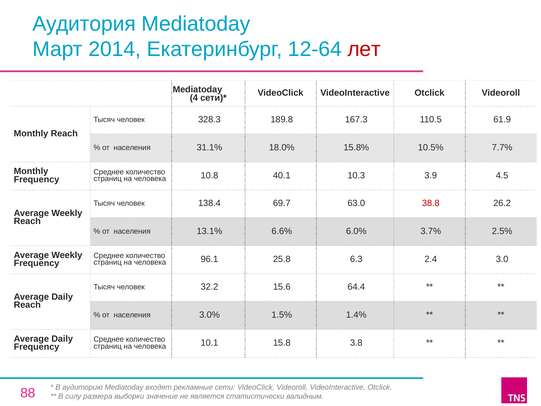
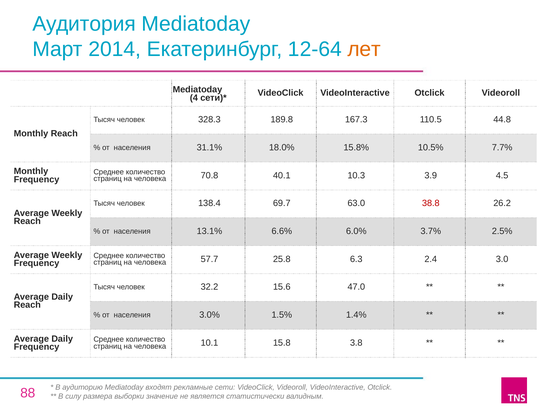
лет colour: red -> orange (364, 49)
61.9: 61.9 -> 44.8 (502, 120)
10.8: 10.8 -> 70.8 (210, 175)
96.1: 96.1 -> 57.7 (210, 259)
64.4: 64.4 -> 47.0 (356, 287)
